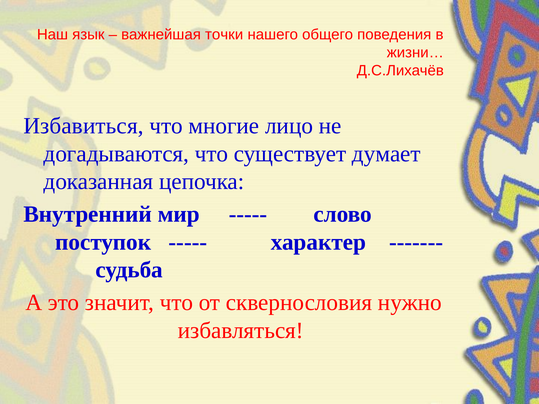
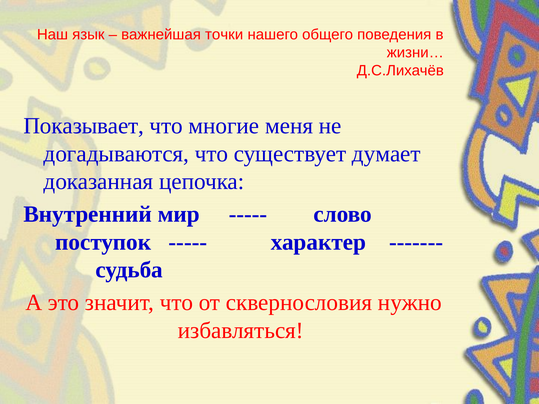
Избавиться: Избавиться -> Показывает (84, 126)
лицо: лицо -> меня (289, 126)
